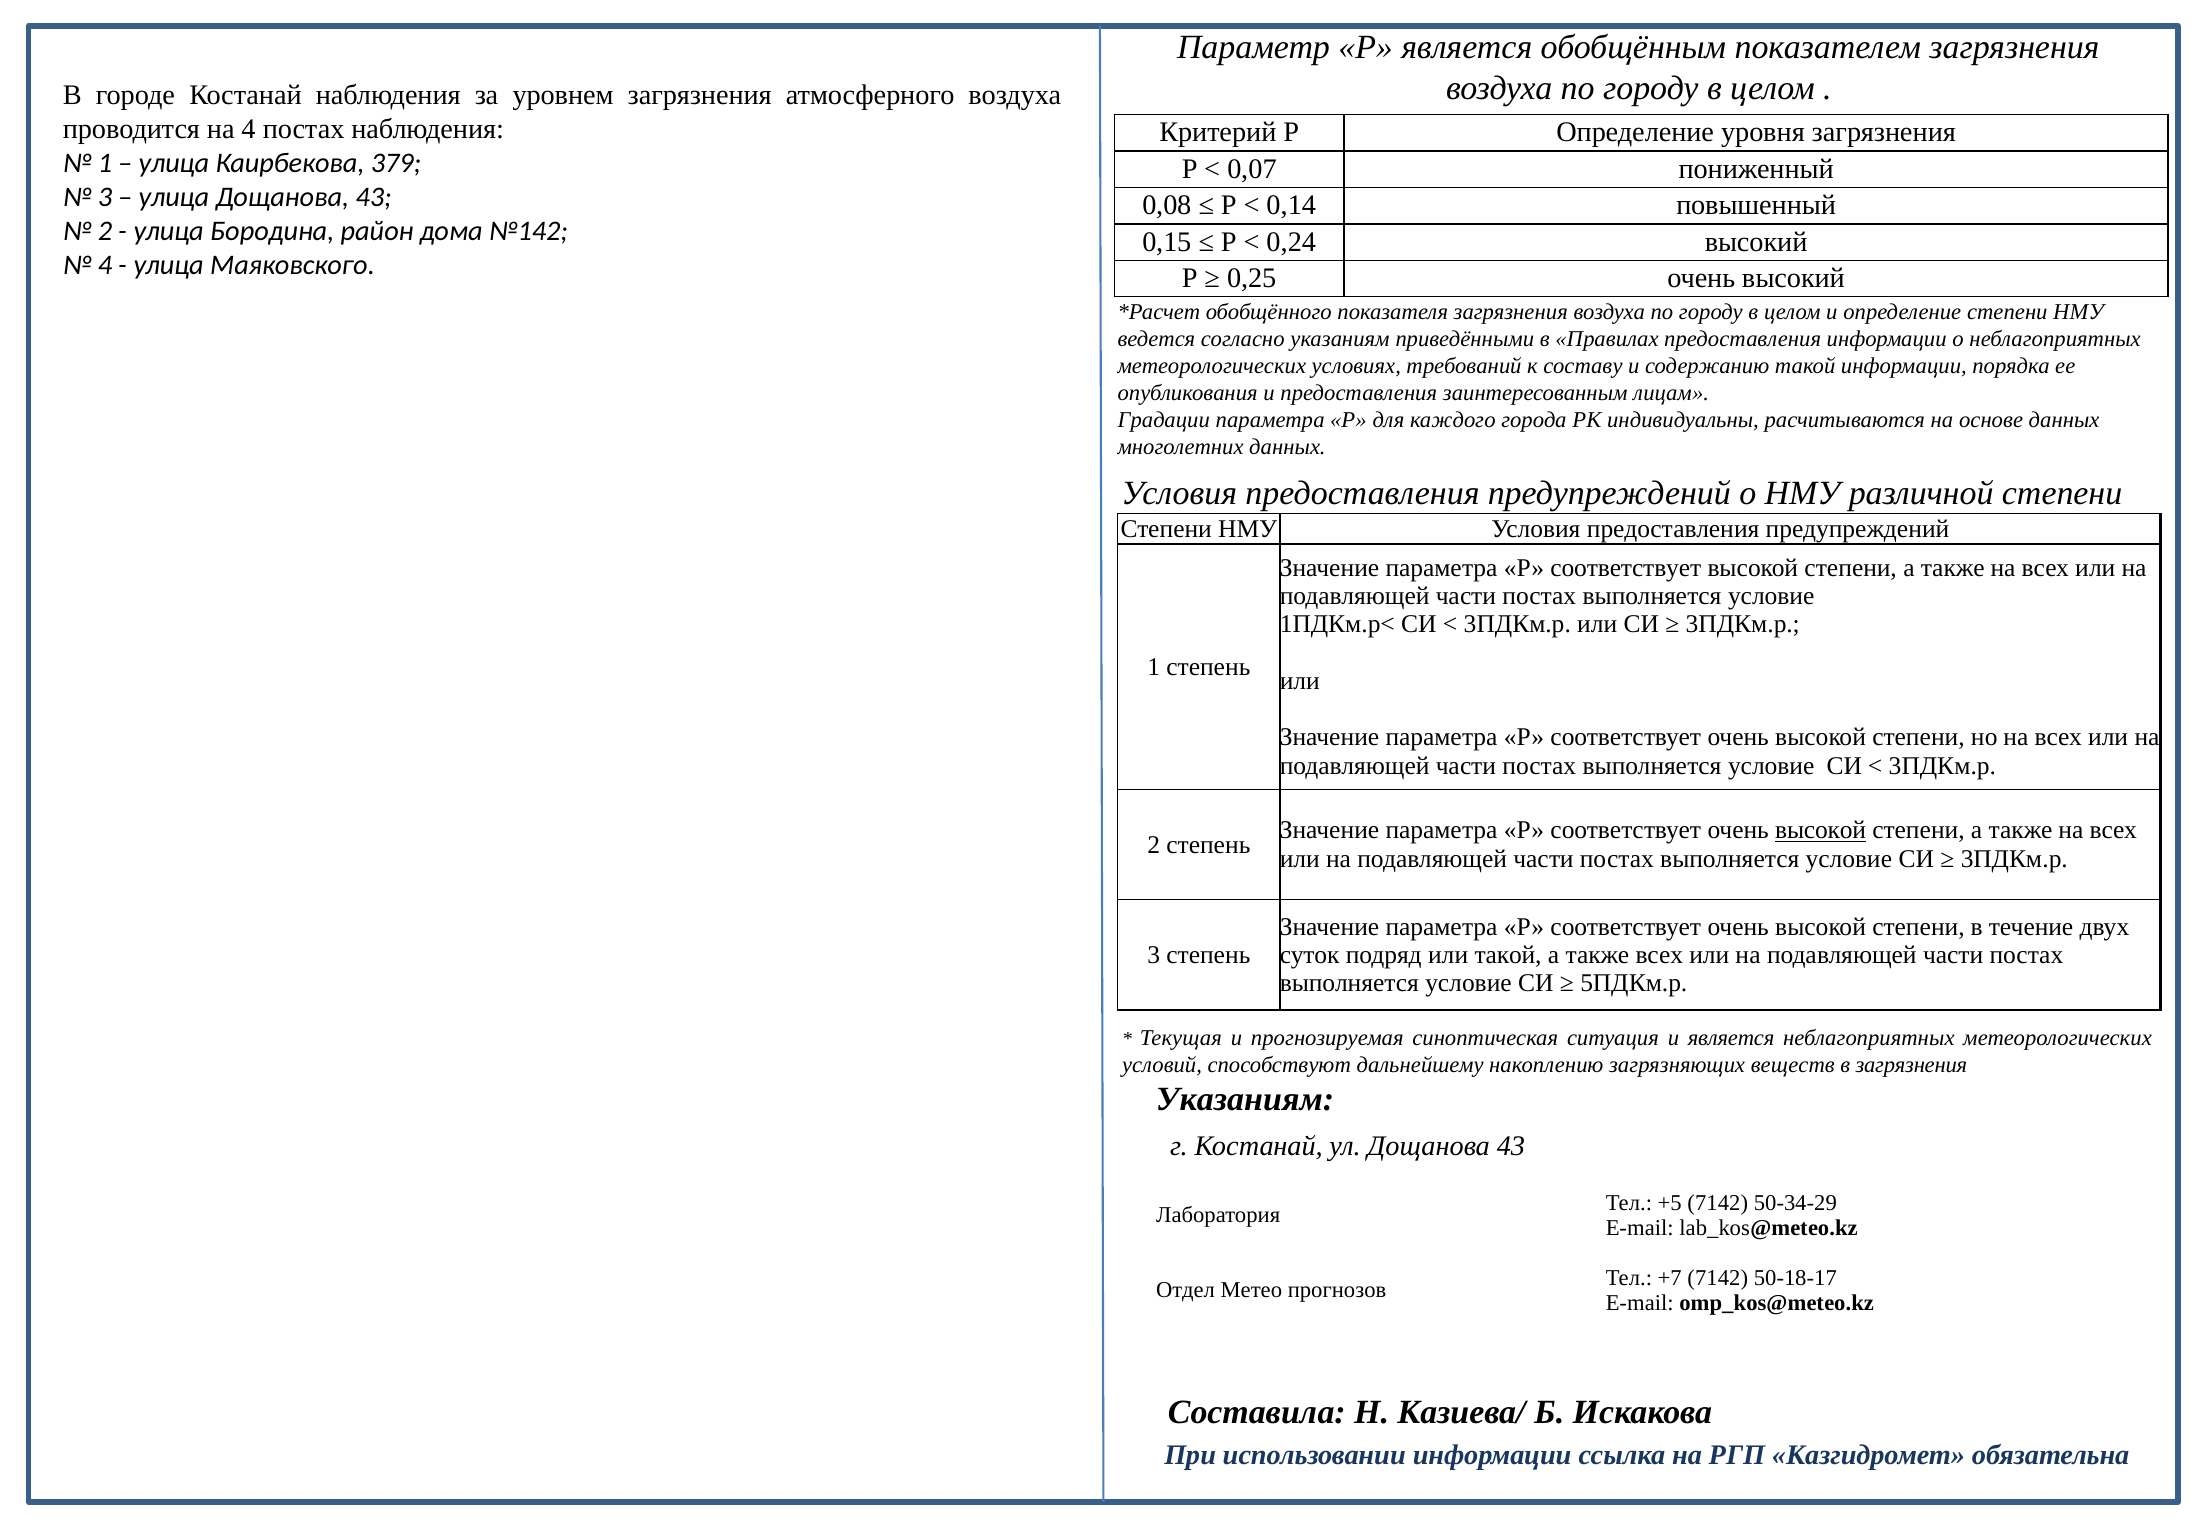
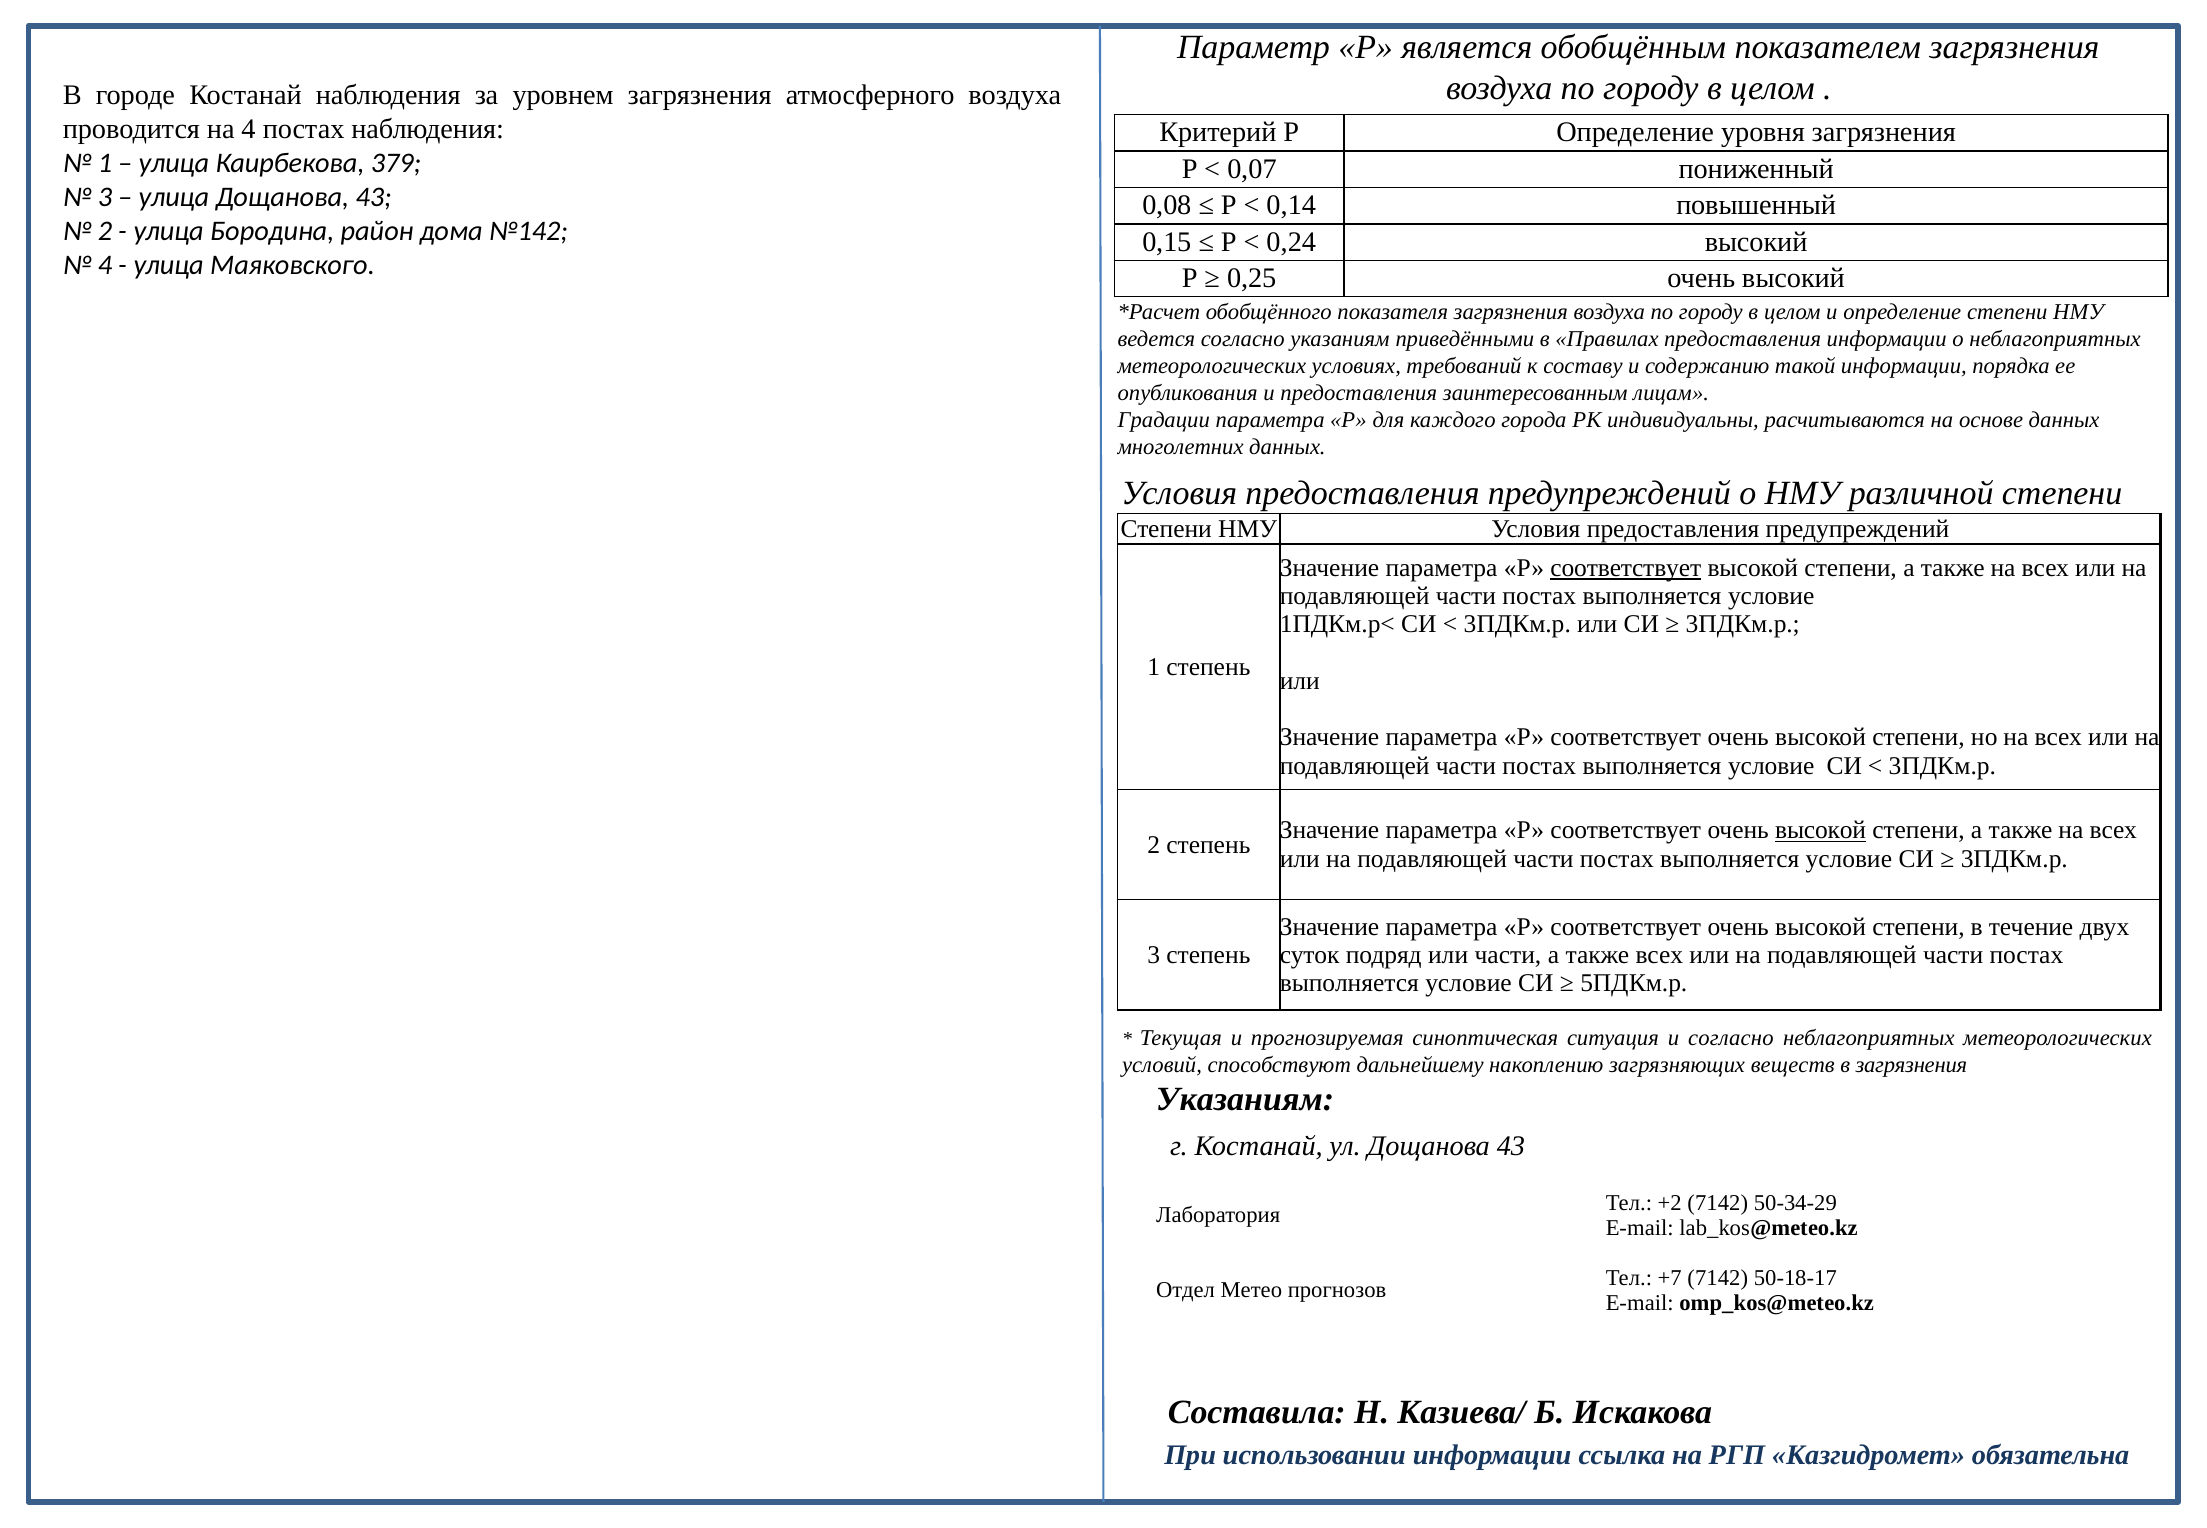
соответствует underline: none -> present (1626, 568)
или такой: такой -> части (1508, 955)
и является: является -> согласно (1731, 1038)
+5: +5 -> +2 (1670, 1203)
